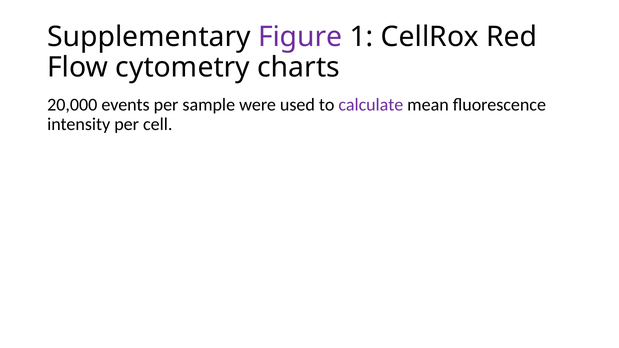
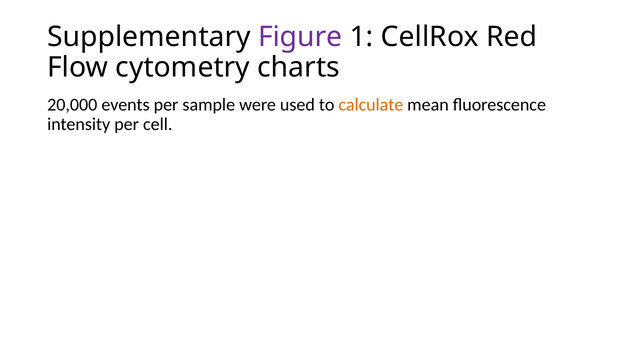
calculate colour: purple -> orange (371, 105)
